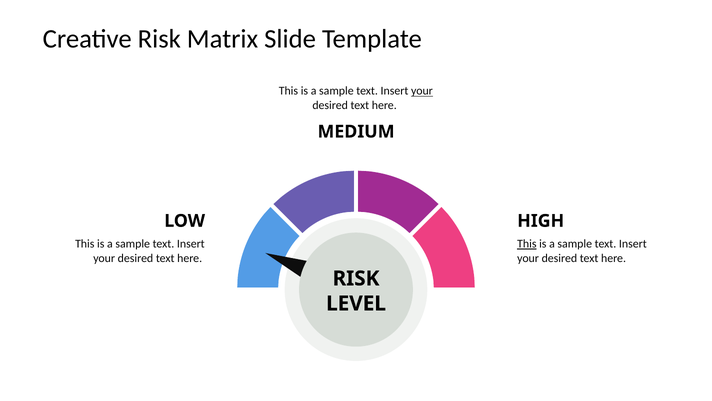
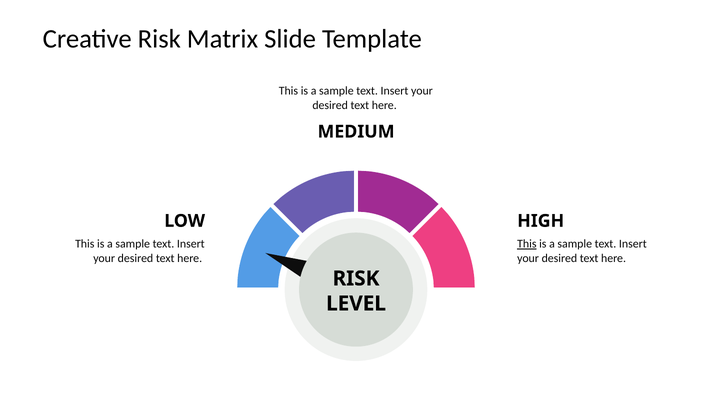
your underline: present -> none (422, 91)
